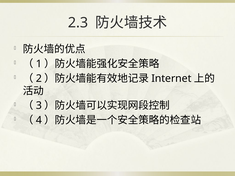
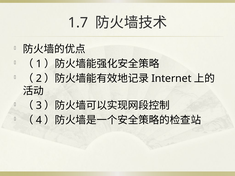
2.3: 2.3 -> 1.7 (78, 23)
